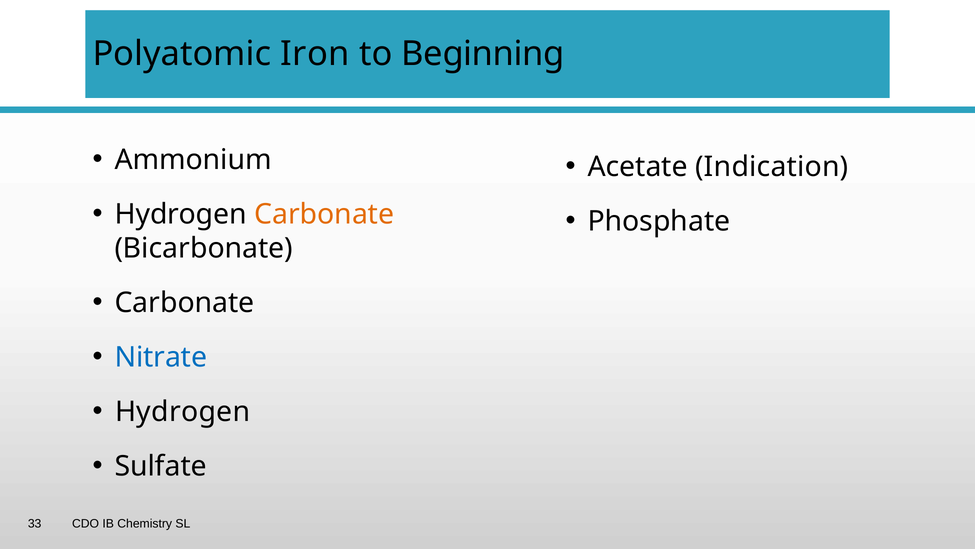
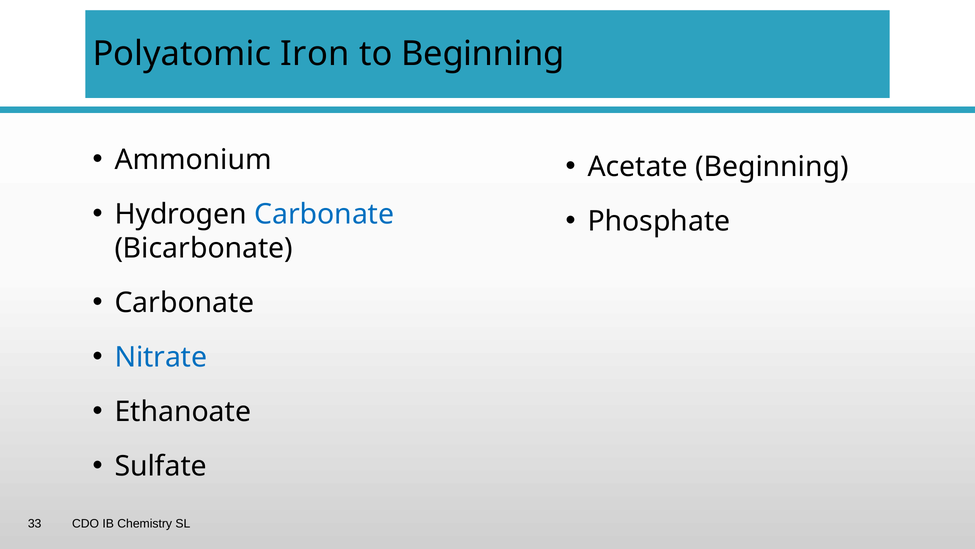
Acetate Indication: Indication -> Beginning (772, 167)
Carbonate colour: orange -> blue (324, 214)
Hydrogen: Hydrogen -> Ethanoate (183, 411)
